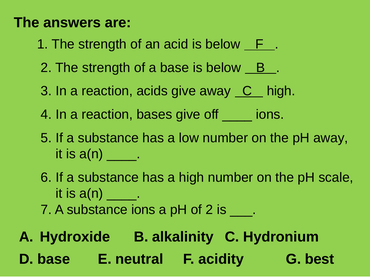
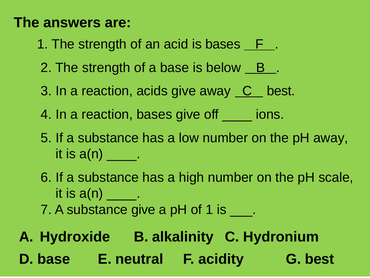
acid is below: below -> bases (223, 44)
C high: high -> best (281, 91)
substance ions: ions -> give (143, 209)
of 2: 2 -> 1 (209, 209)
